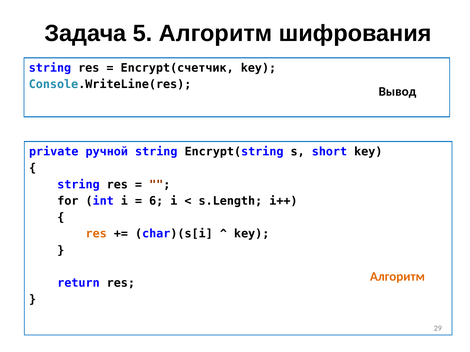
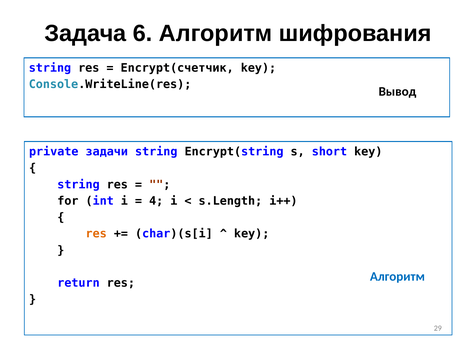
5: 5 -> 6 (143, 33)
ручной: ручной -> задачи (107, 152)
6: 6 -> 4 (156, 201)
Алгоритм colour: orange -> blue (397, 277)
